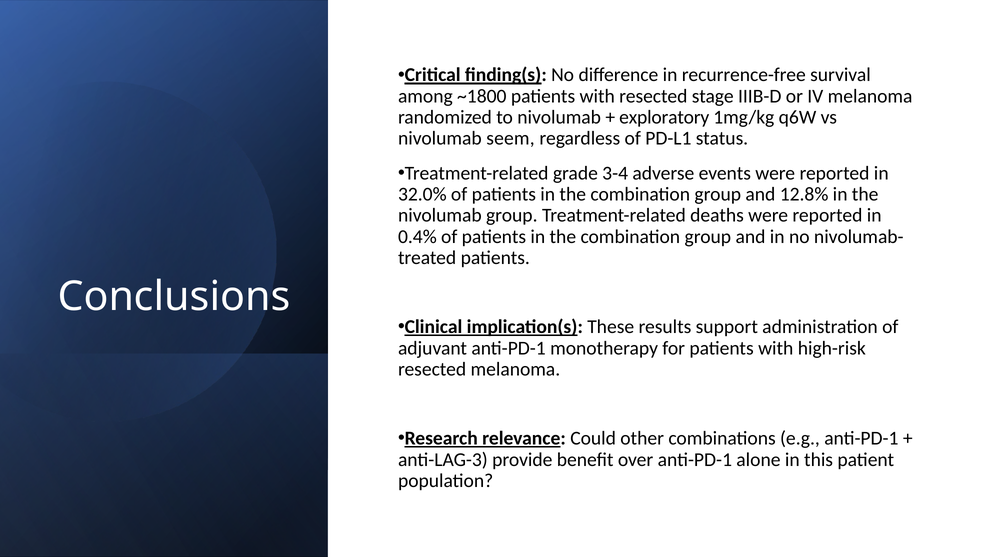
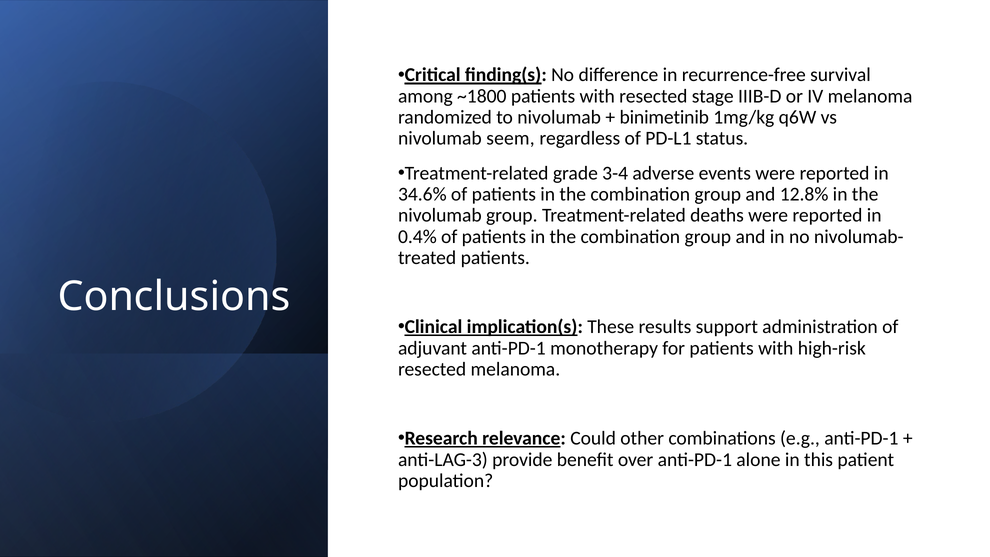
exploratory: exploratory -> binimetinib (664, 117)
32.0%: 32.0% -> 34.6% (422, 194)
